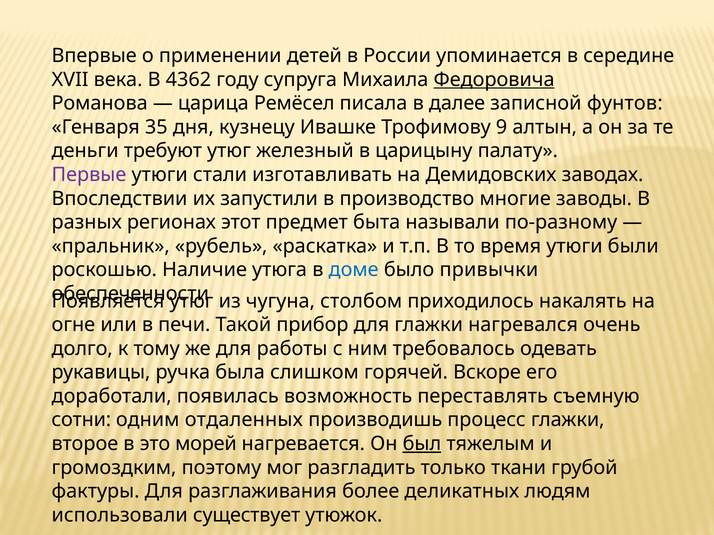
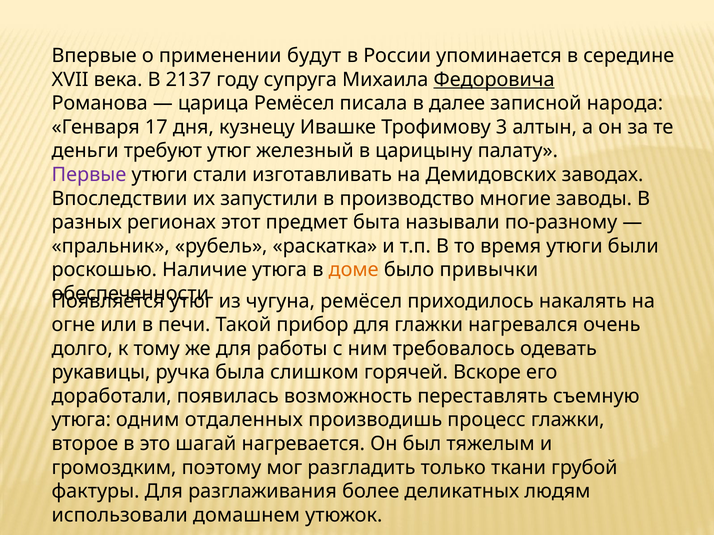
детей: детей -> будут (314, 56)
4362: 4362 -> 2137 (188, 80)
фунтов: фунтов -> народа (625, 103)
35: 35 -> 17 (156, 127)
9: 9 -> 3 (502, 127)
доме colour: blue -> orange (354, 270)
чугуна столбом: столбом -> ремёсел (361, 301)
сотни: сотни -> утюга (81, 420)
морей: морей -> шагай (206, 444)
был underline: present -> none (422, 444)
существует: существует -> домашнем (246, 516)
